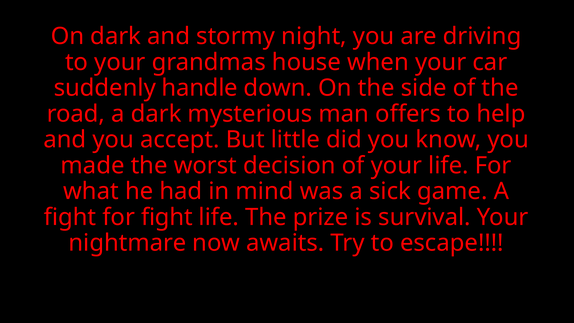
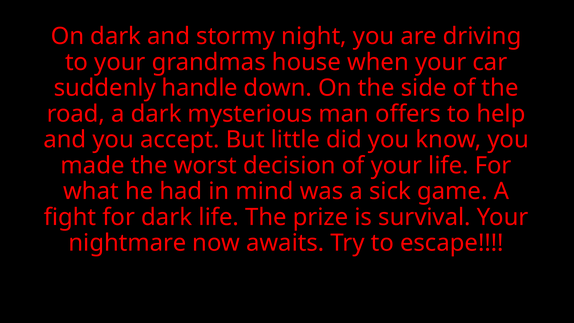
for fight: fight -> dark (167, 217)
